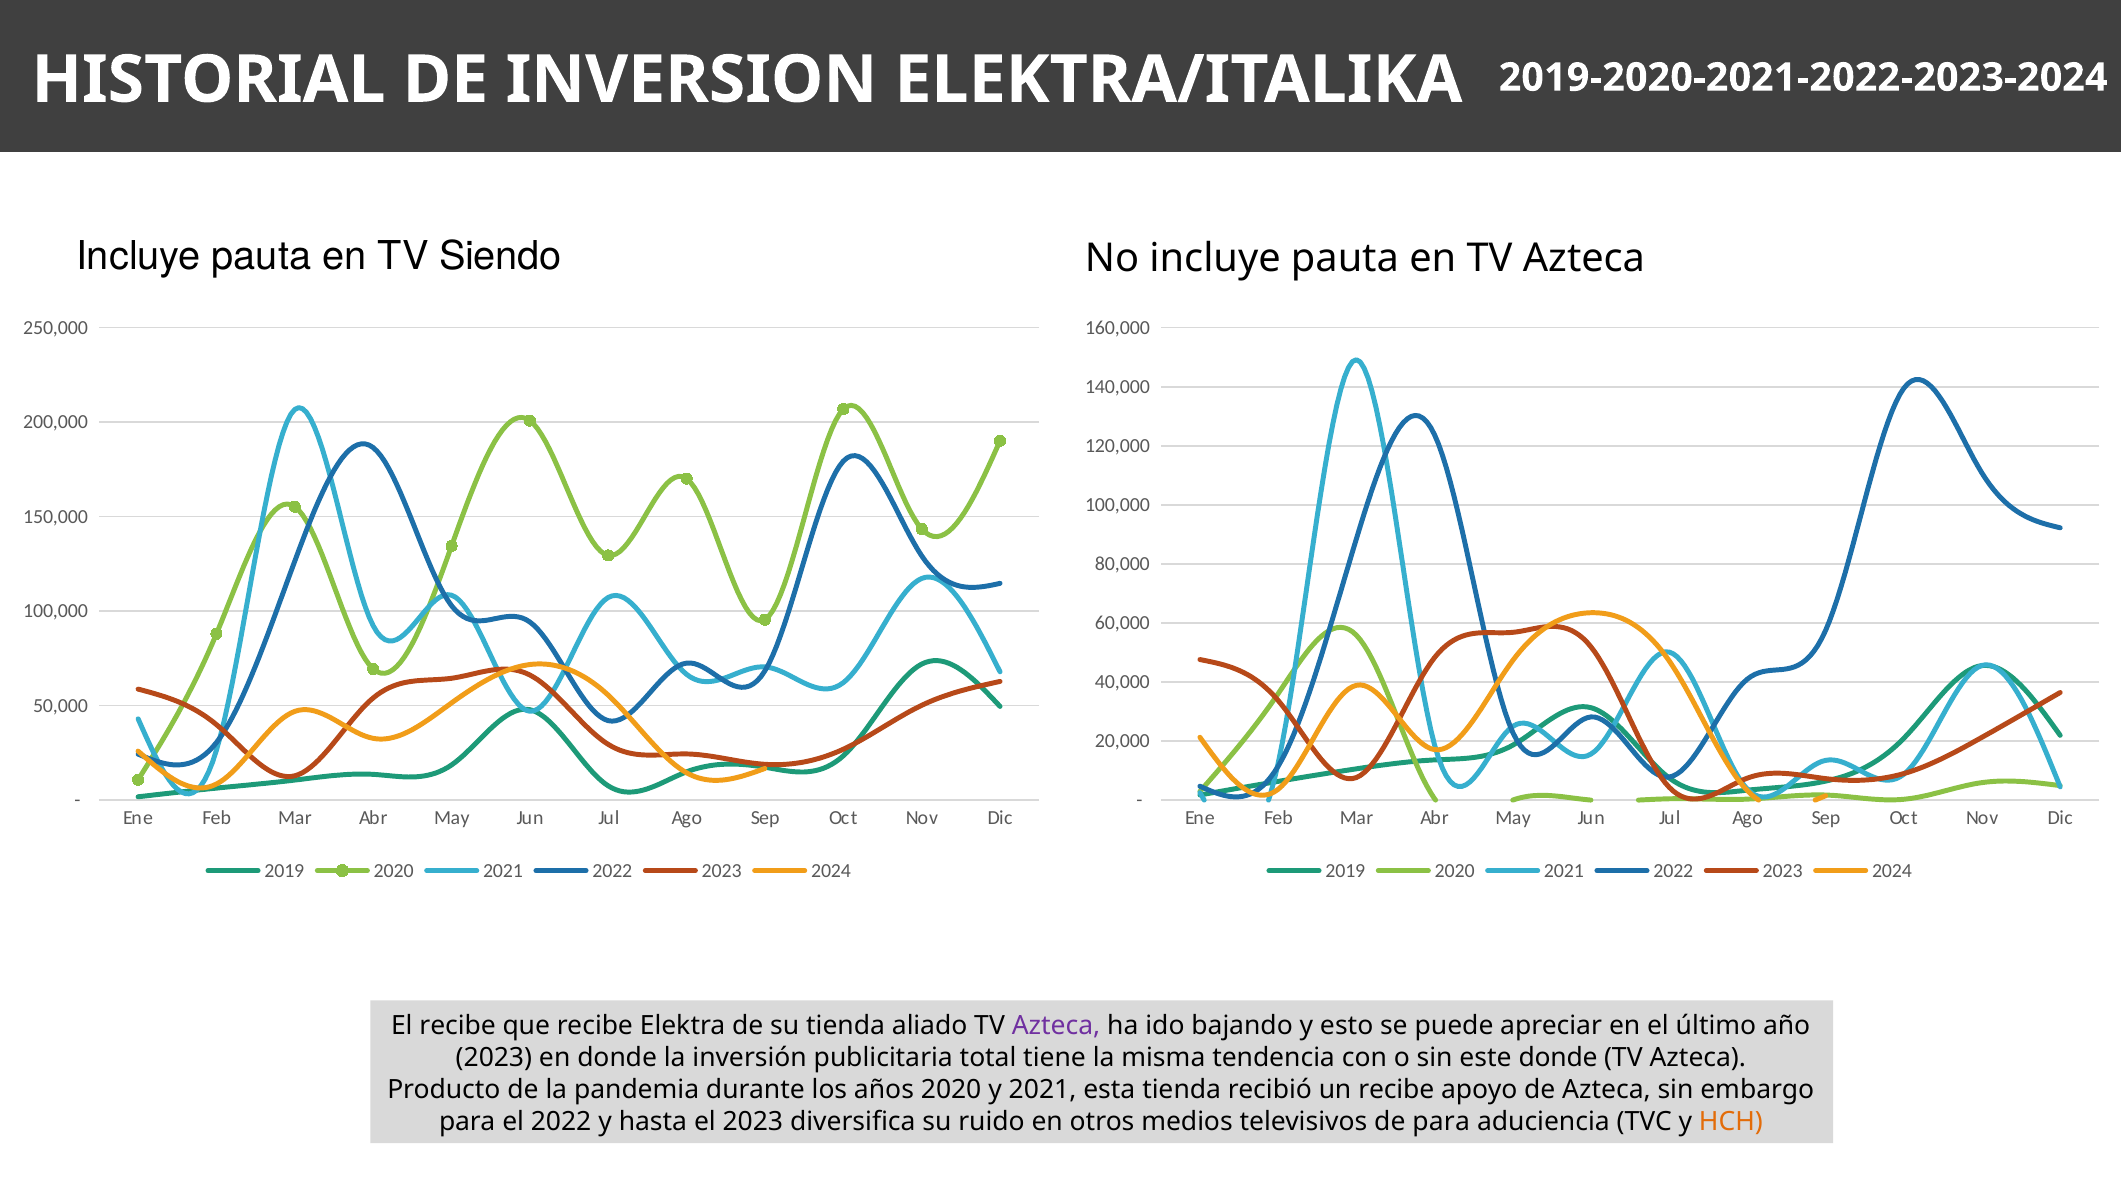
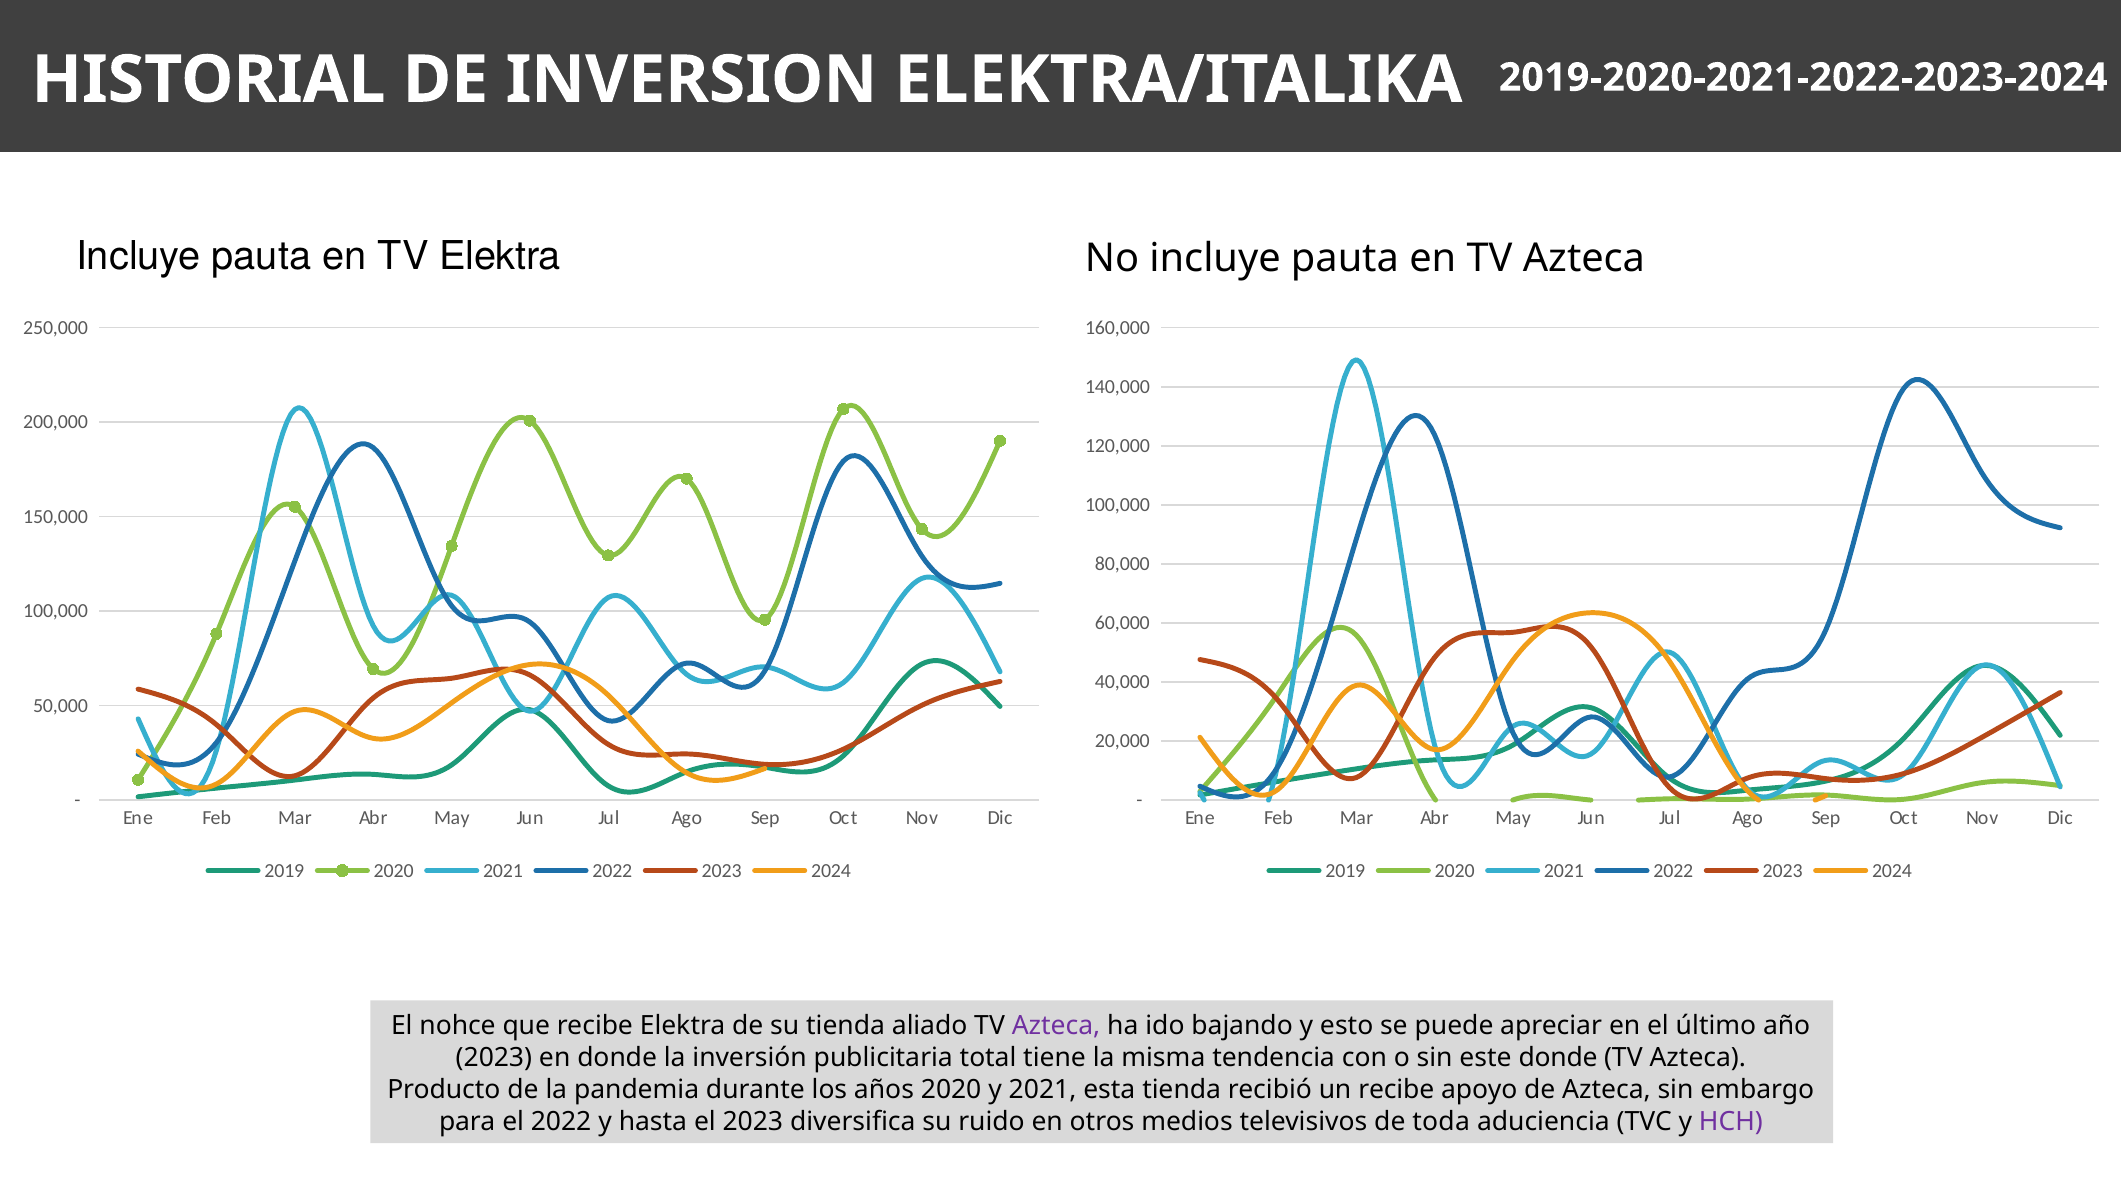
TV Siendo: Siendo -> Elektra (500, 257)
El recibe: recibe -> nohce (458, 1026)
de para: para -> toda (1441, 1121)
HCH colour: orange -> purple (1731, 1121)
